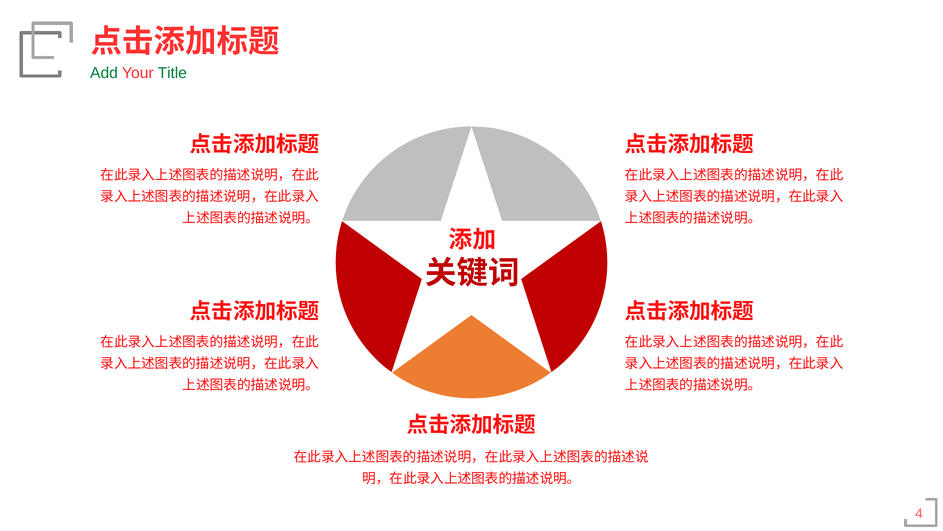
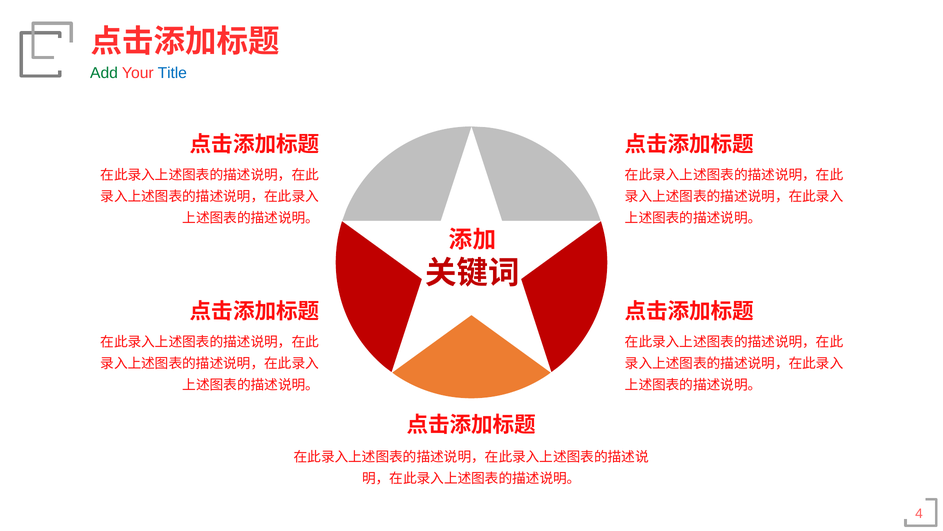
Title colour: green -> blue (172, 73)
